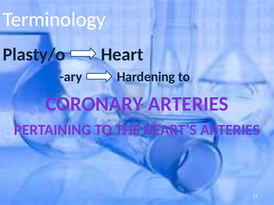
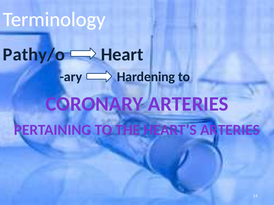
Plasty/o: Plasty/o -> Pathy/o (34, 55)
